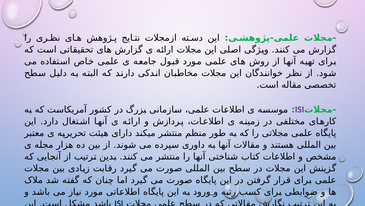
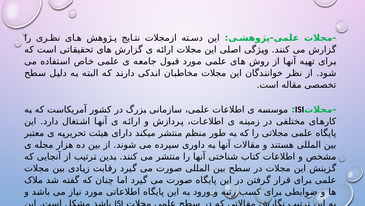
ISI colour: purple -> black (300, 109)
